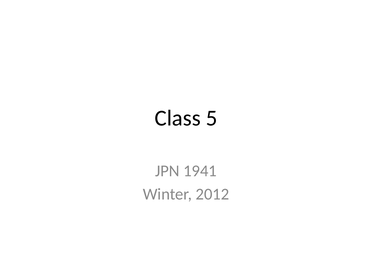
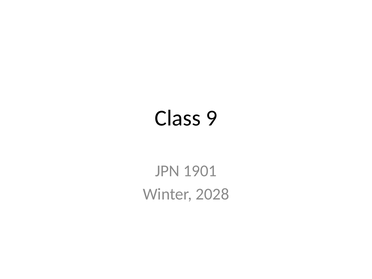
5: 5 -> 9 (212, 118)
1941: 1941 -> 1901 (200, 171)
2012: 2012 -> 2028 (212, 194)
